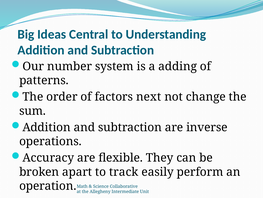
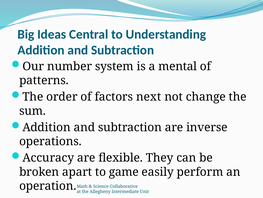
adding: adding -> mental (178, 66)
track: track -> game (124, 171)
